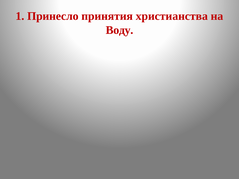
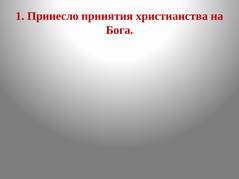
Воду: Воду -> Бога (120, 30)
